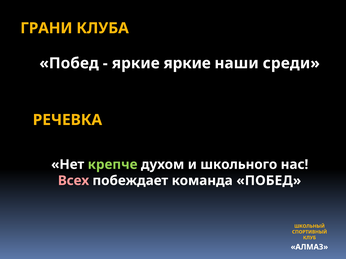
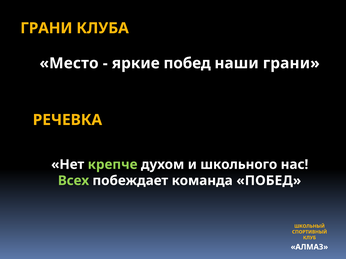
Побед: Побед -> Место (69, 63)
яркие яркие: яркие -> побед (187, 63)
наши среди: среди -> грани (291, 63)
Всех colour: pink -> light green (73, 181)
